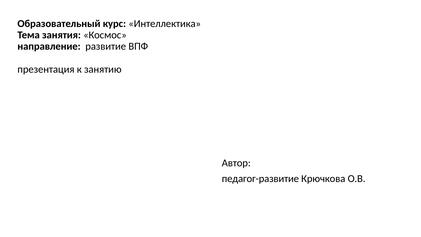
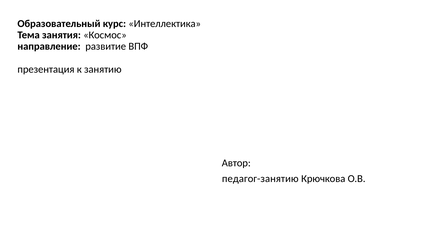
педагог-развитие: педагог-развитие -> педагог-занятию (260, 179)
